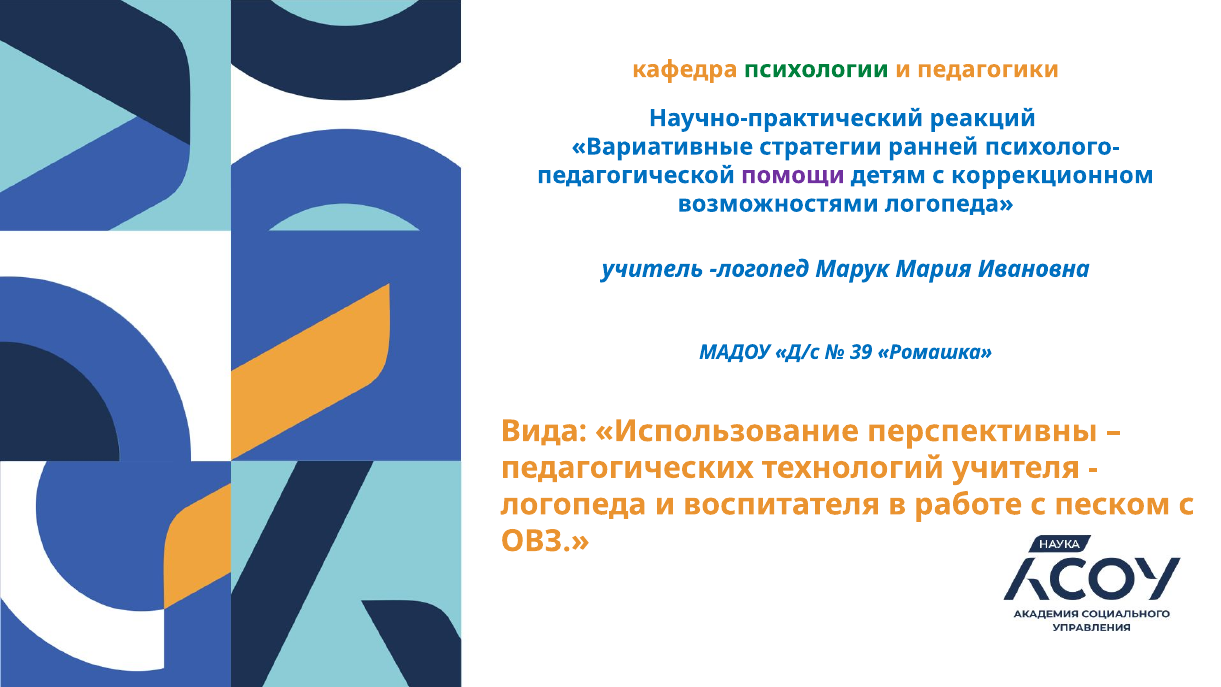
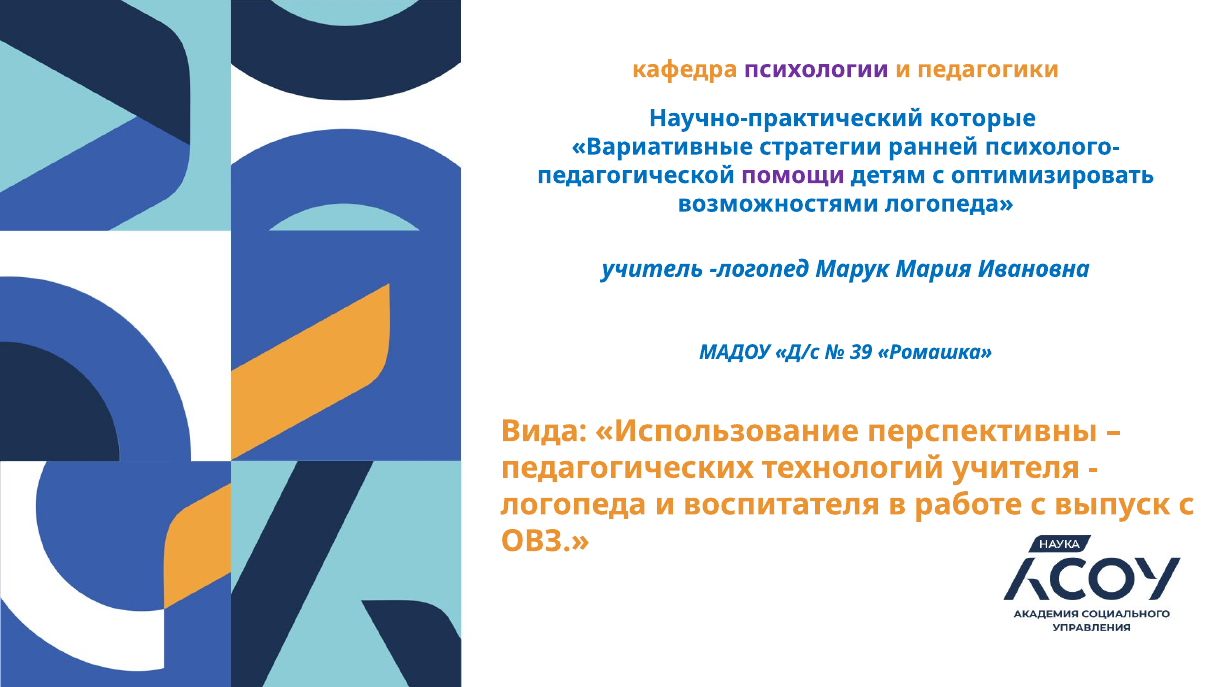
психологии colour: green -> purple (816, 69)
реакций: реакций -> которые (983, 118)
коррекционном: коррекционном -> оптимизировать (1053, 175)
песком: песком -> выпуск (1112, 504)
